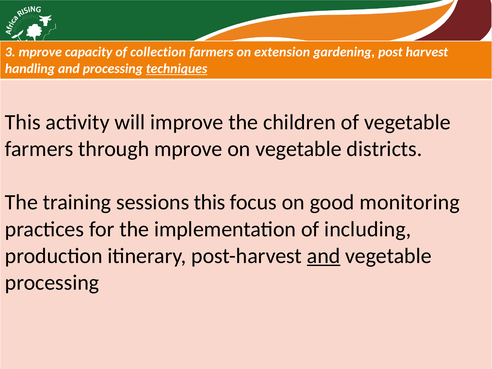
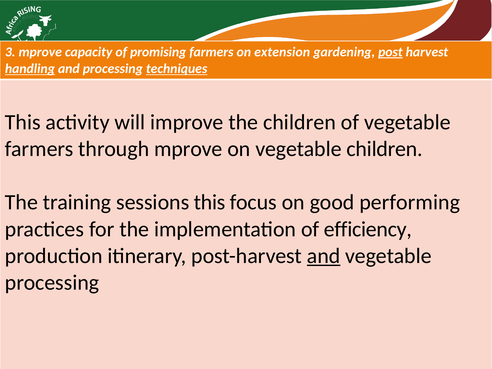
collection: collection -> promising (158, 52)
post underline: none -> present (390, 52)
handling underline: none -> present (30, 69)
vegetable districts: districts -> children (385, 149)
monitoring: monitoring -> performing (410, 202)
including: including -> efficiency (368, 229)
